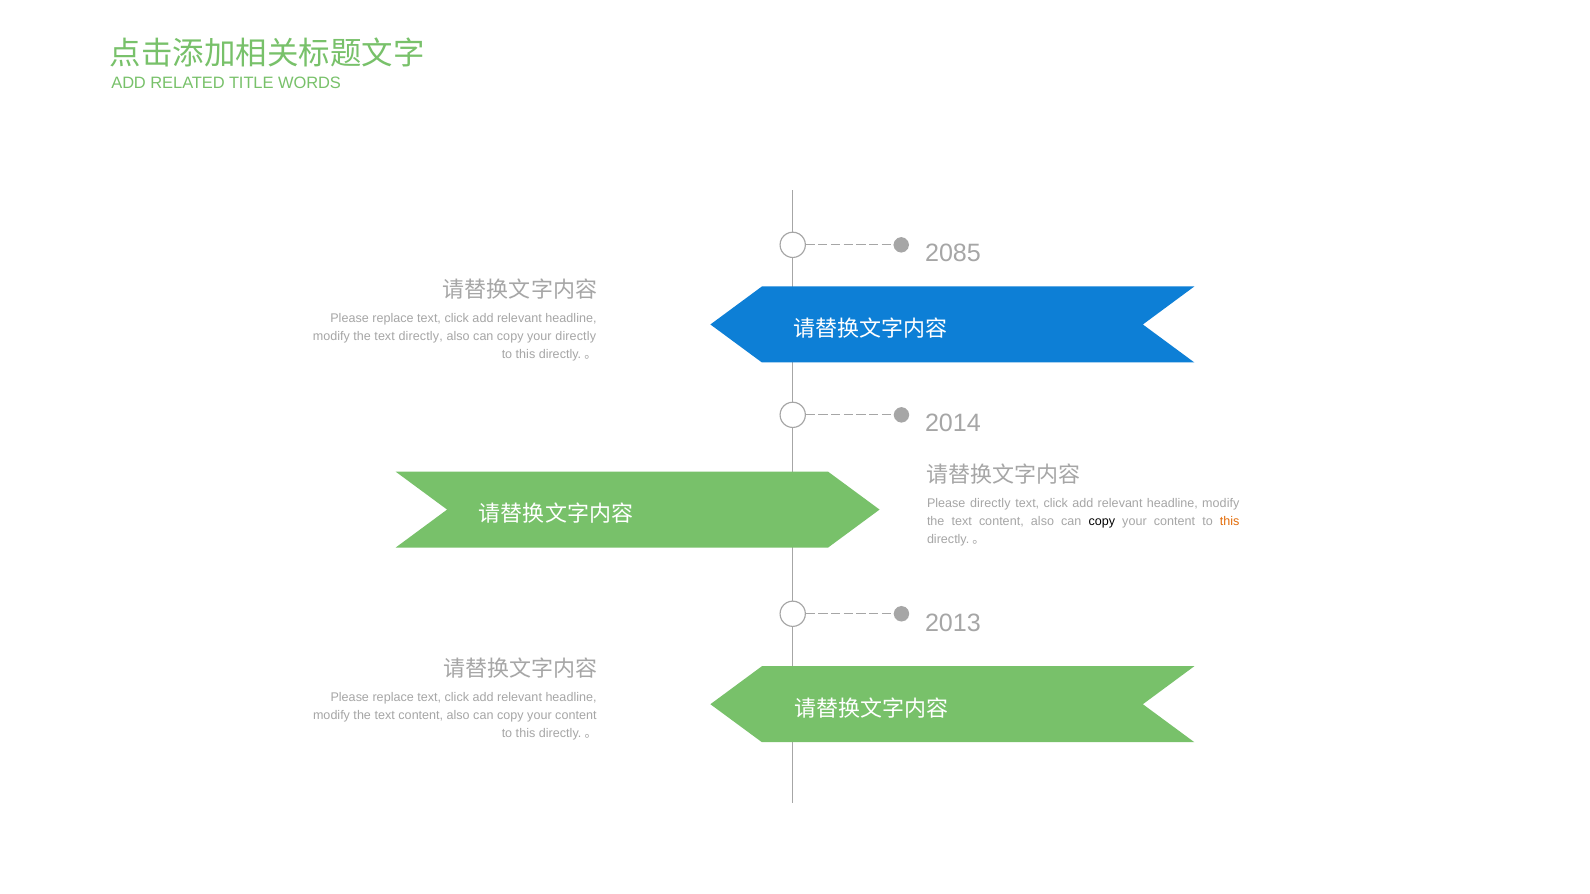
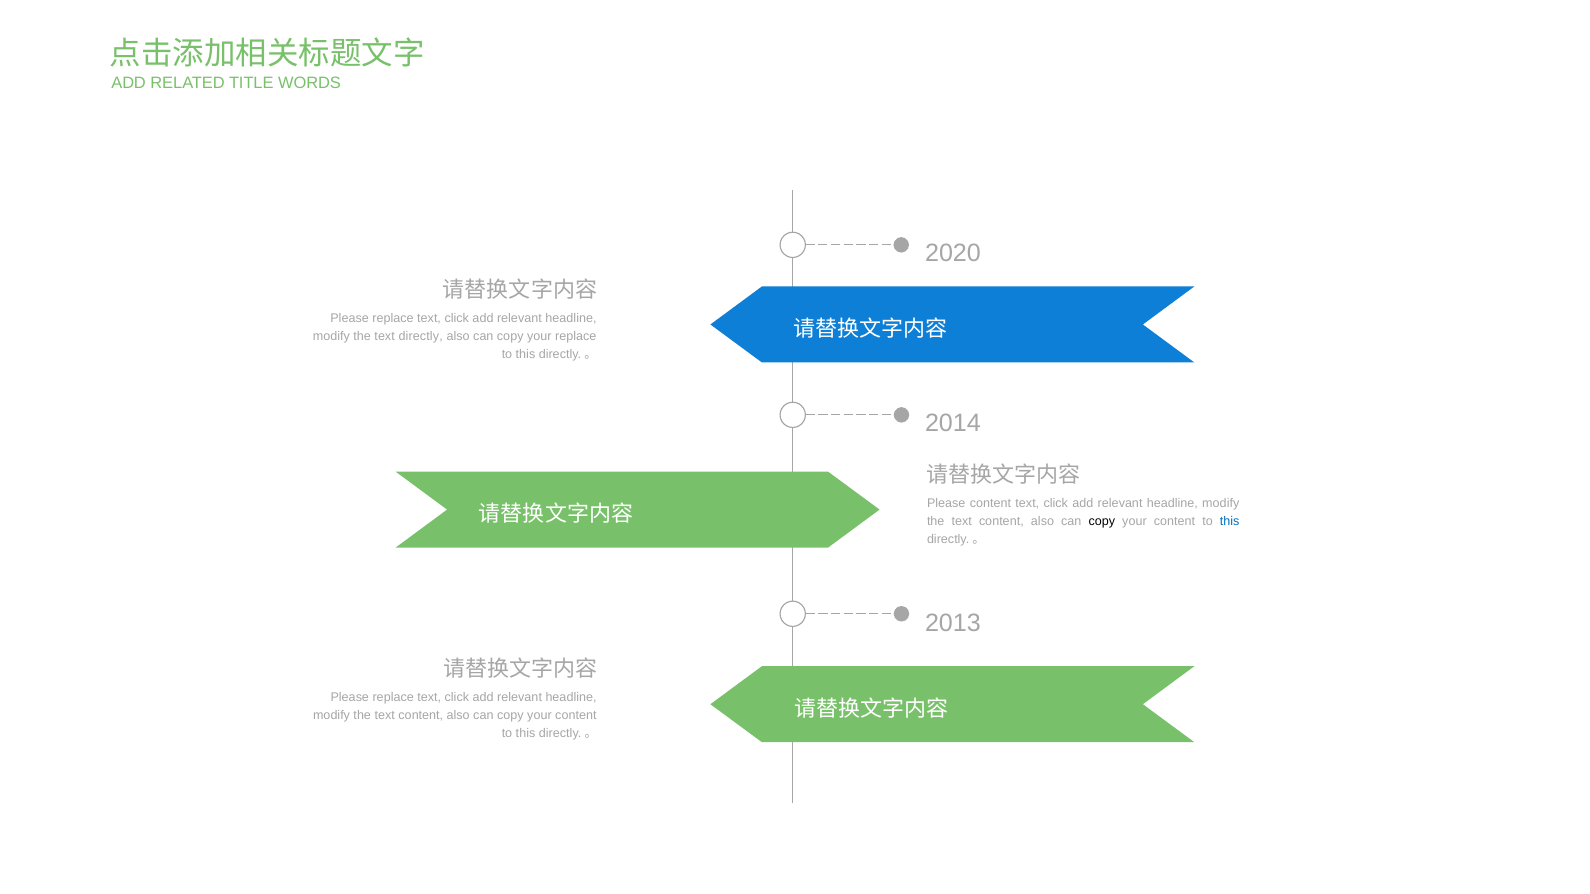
2085: 2085 -> 2020 (953, 253)
your directly: directly -> replace (576, 336)
Please directly: directly -> content (990, 503)
this colour: orange -> blue (1230, 521)
